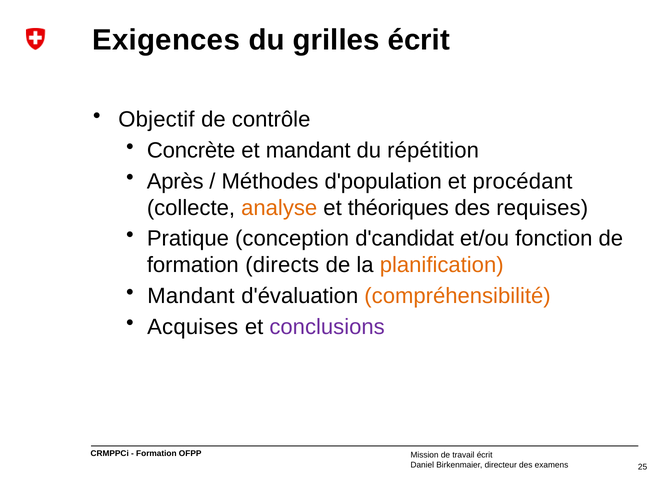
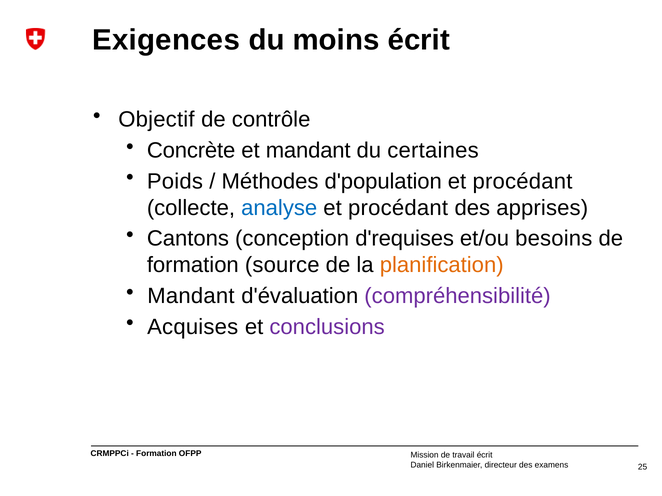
grilles: grilles -> moins (336, 40)
répétition: répétition -> certaines (433, 151)
Après: Après -> Poids (175, 181)
analyse colour: orange -> blue (279, 208)
théoriques: théoriques -> procédant (398, 208)
requises: requises -> apprises (542, 208)
Pratique: Pratique -> Cantons (188, 239)
d'candidat: d'candidat -> d'requises (405, 239)
fonction: fonction -> besoins (554, 239)
directs: directs -> source (282, 265)
compréhensibilité colour: orange -> purple (458, 296)
